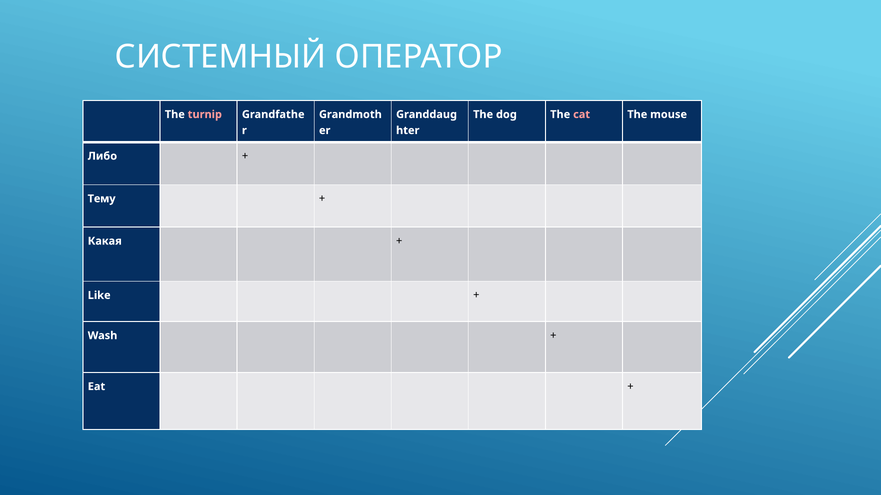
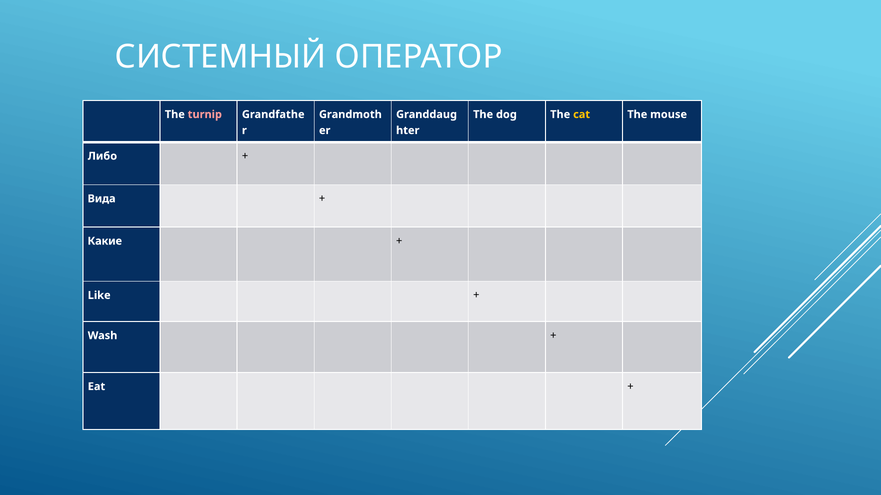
cat colour: pink -> yellow (582, 115)
Тему: Тему -> Вида (102, 199)
Какая: Какая -> Какие (105, 241)
